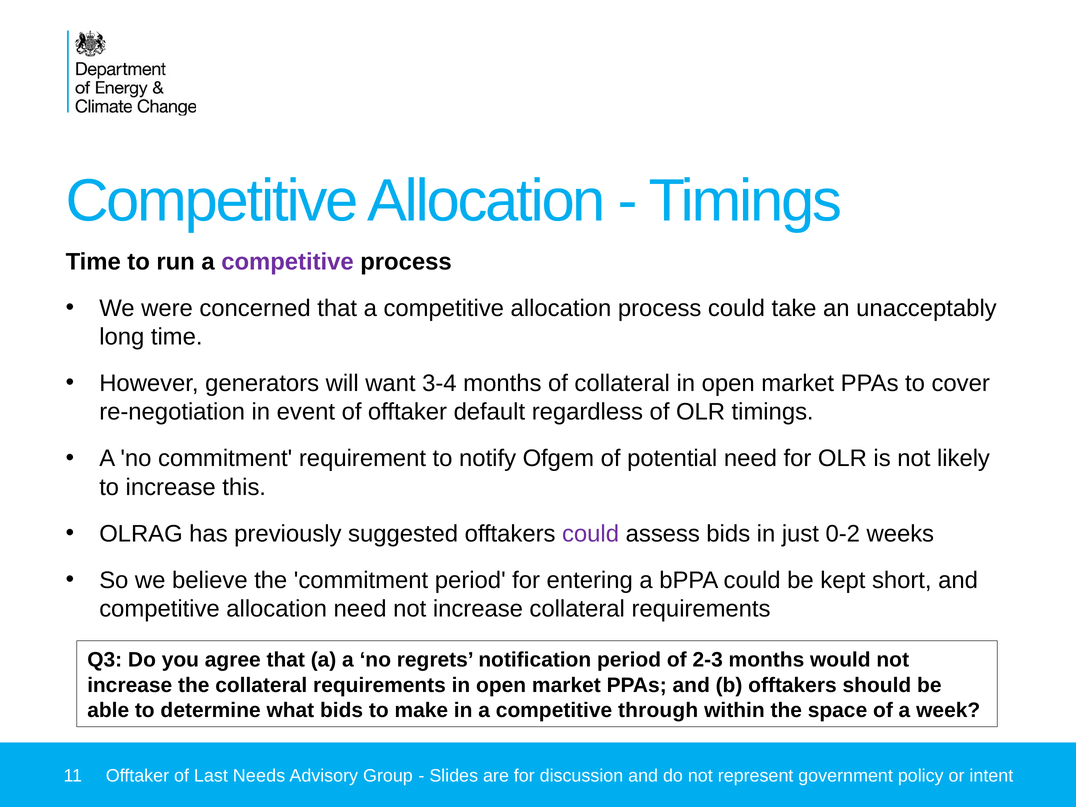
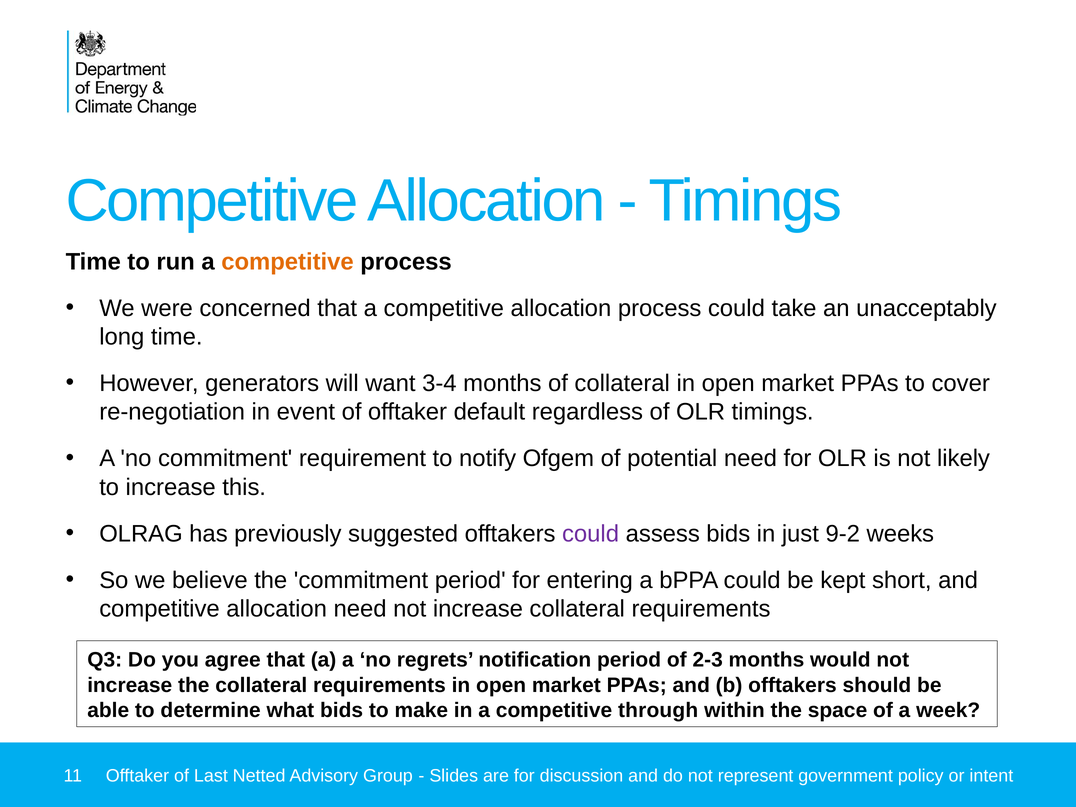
competitive colour: purple -> orange (287, 262)
0-2: 0-2 -> 9-2 (843, 534)
Needs: Needs -> Netted (259, 776)
